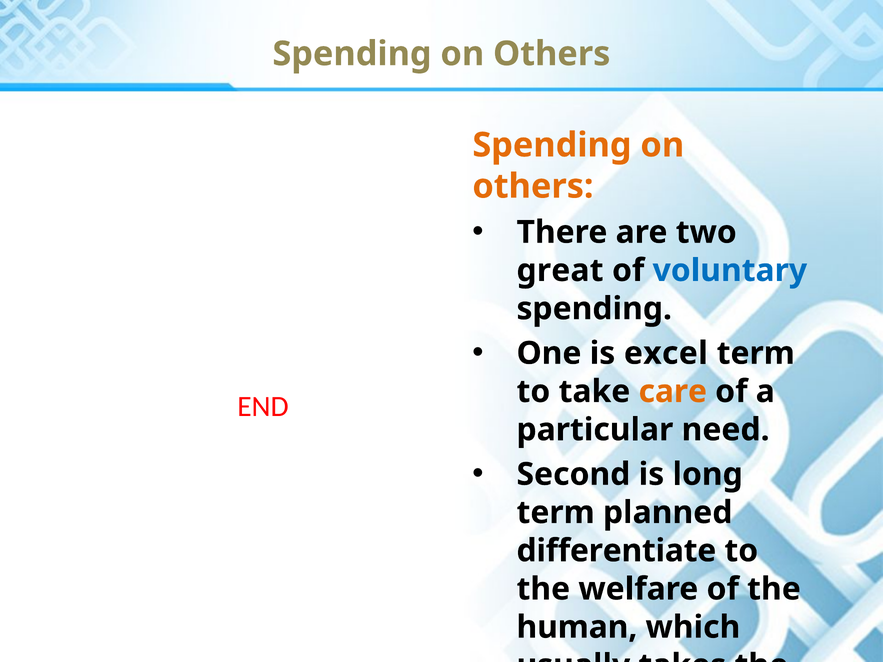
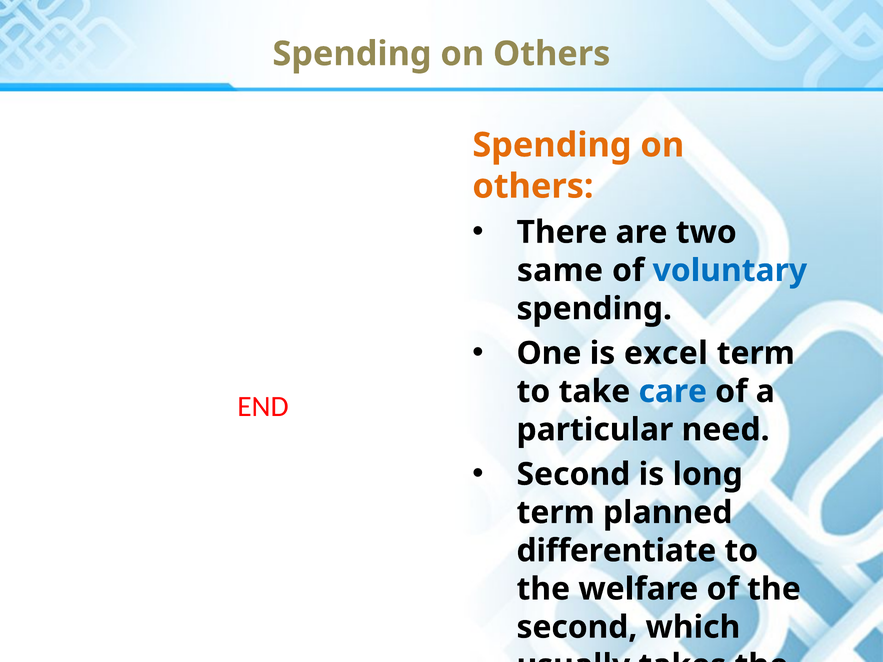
great: great -> same (560, 271)
care colour: orange -> blue (673, 392)
human: human -> second (577, 627)
